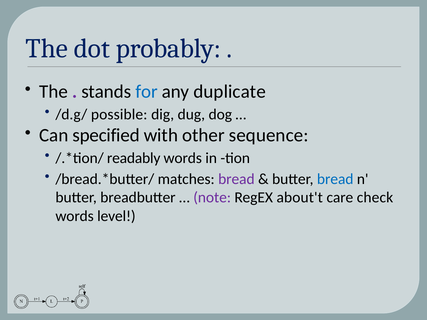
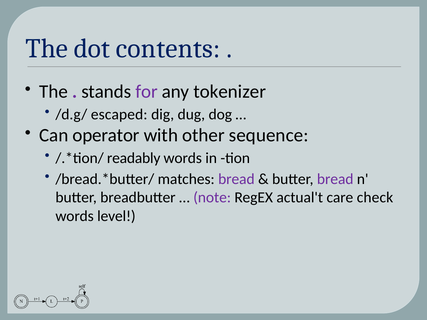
probably: probably -> contents (168, 49)
for colour: blue -> purple (147, 92)
duplicate: duplicate -> tokenizer (230, 92)
possible: possible -> escaped (119, 115)
specified: specified -> operator (106, 135)
bread colour: blue -> purple (335, 179)
about't: about't -> actual't (300, 198)
